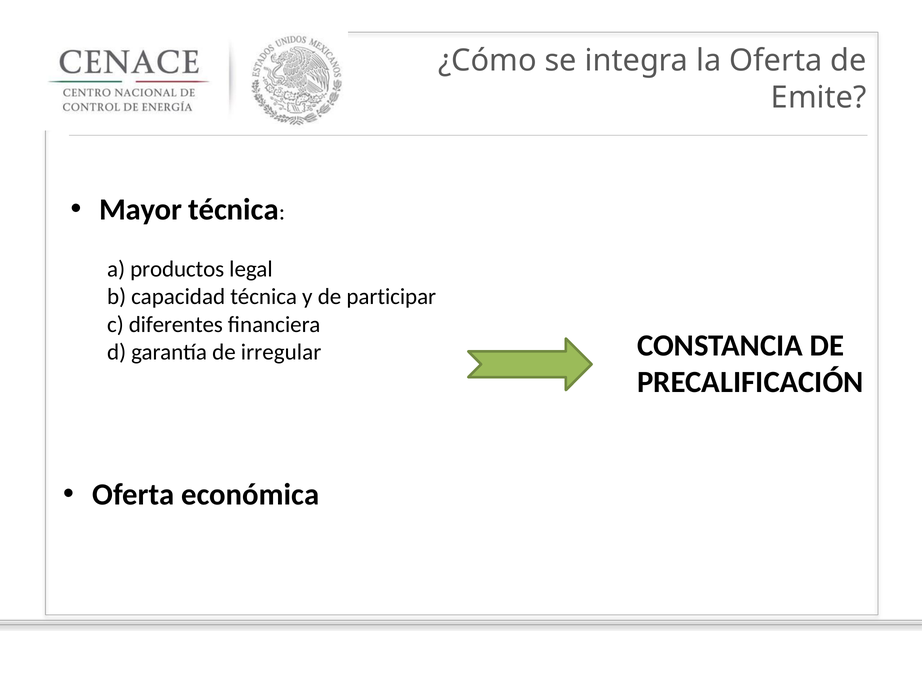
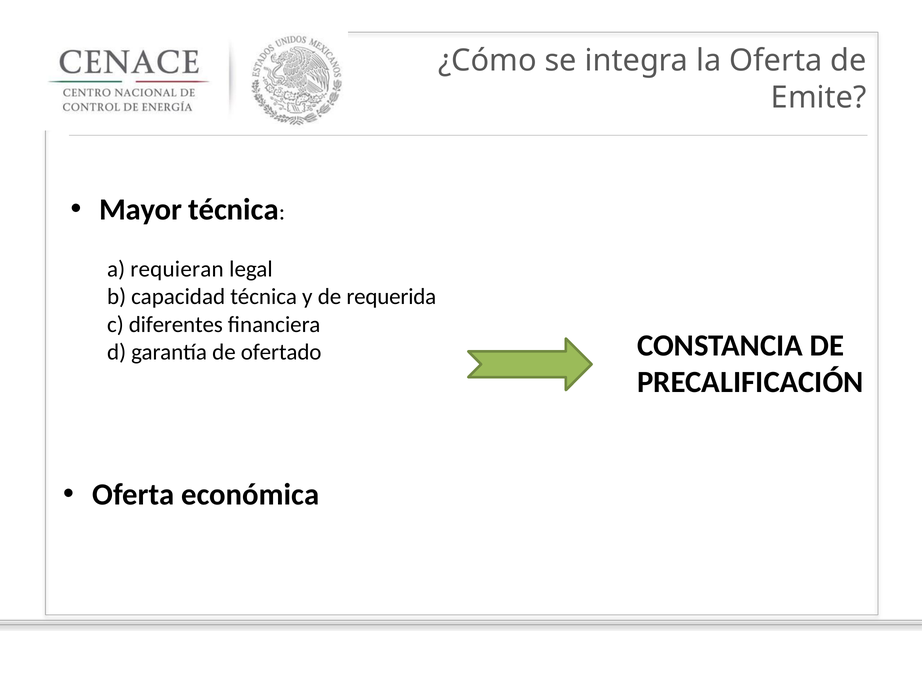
productos: productos -> requieran (177, 269)
participar: participar -> requerida (391, 297)
irregular: irregular -> ofertado (281, 352)
